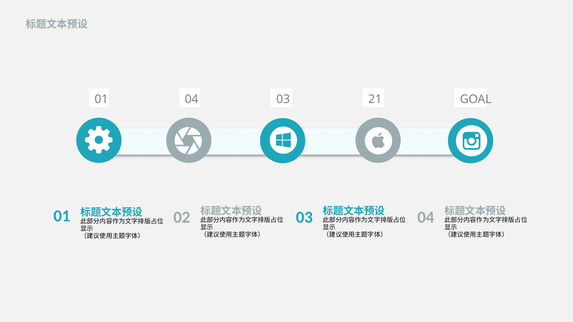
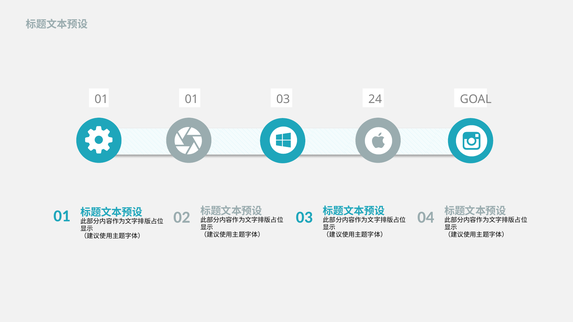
01 04: 04 -> 01 (192, 99)
21: 21 -> 24 (375, 99)
